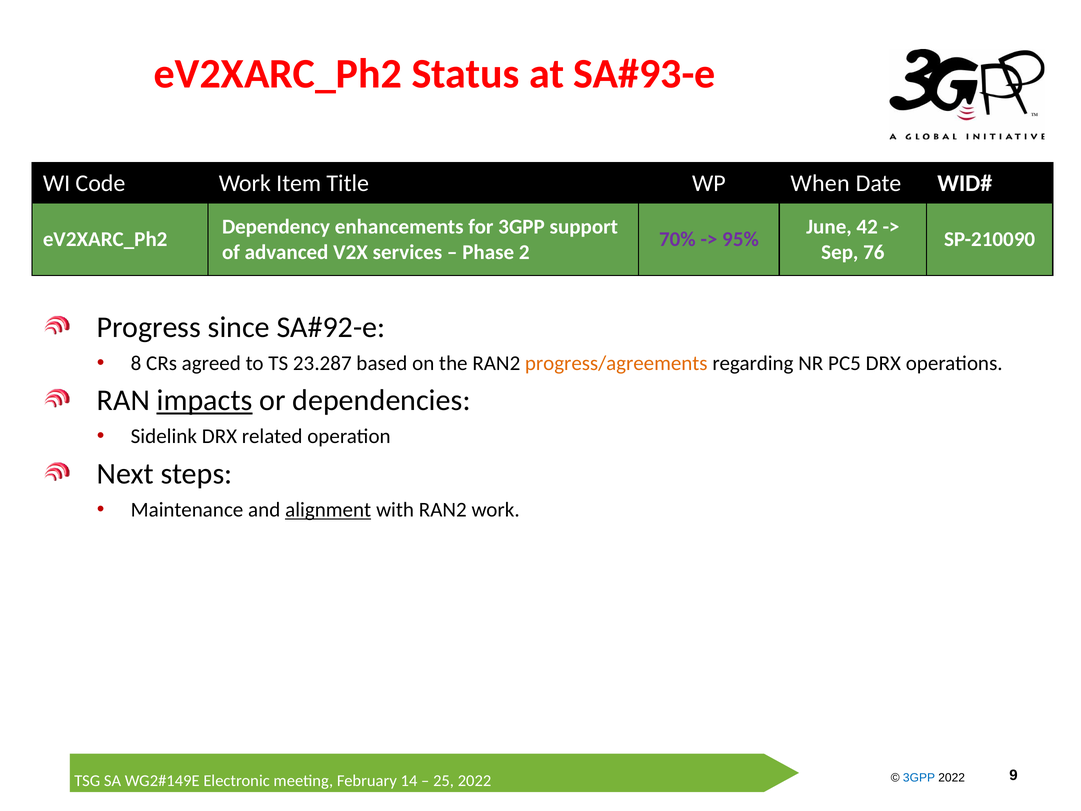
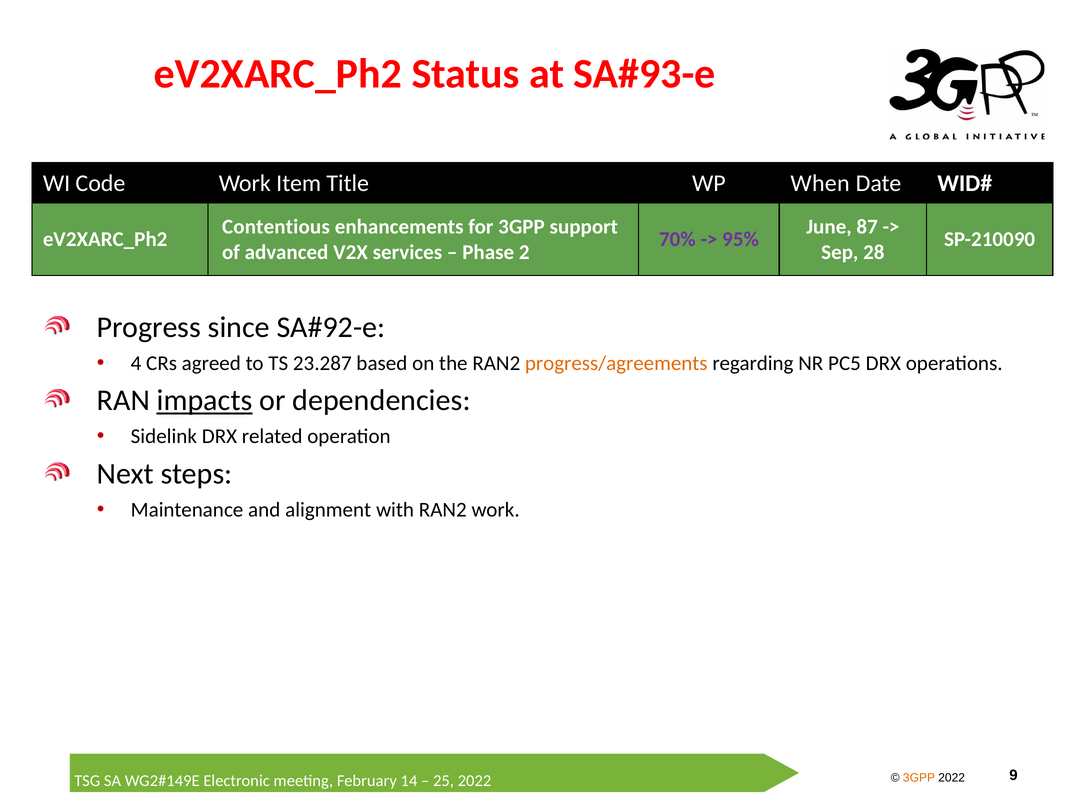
Dependency: Dependency -> Contentious (276, 227)
42: 42 -> 87 (867, 227)
76: 76 -> 28 (874, 252)
8: 8 -> 4 (136, 363)
alignment underline: present -> none (328, 510)
3GPP colour: blue -> orange (919, 777)
